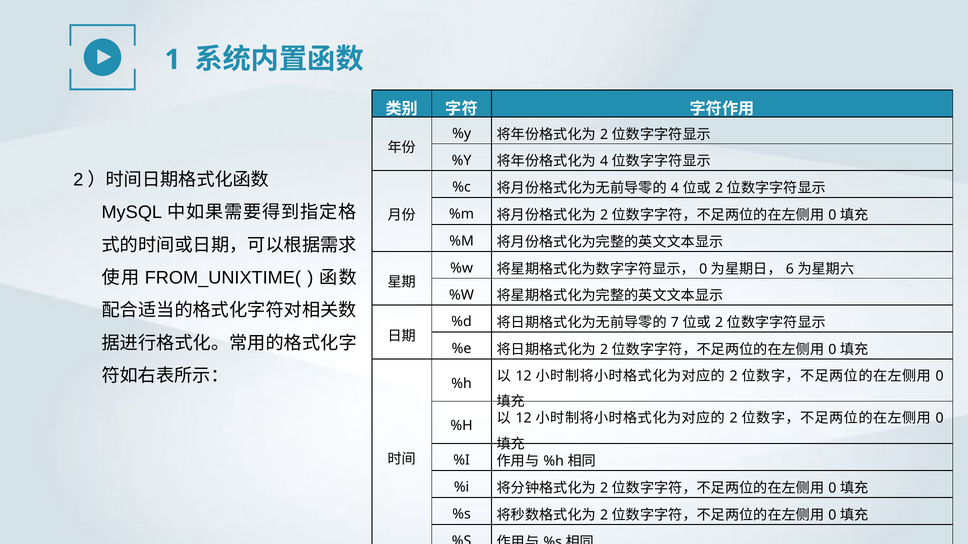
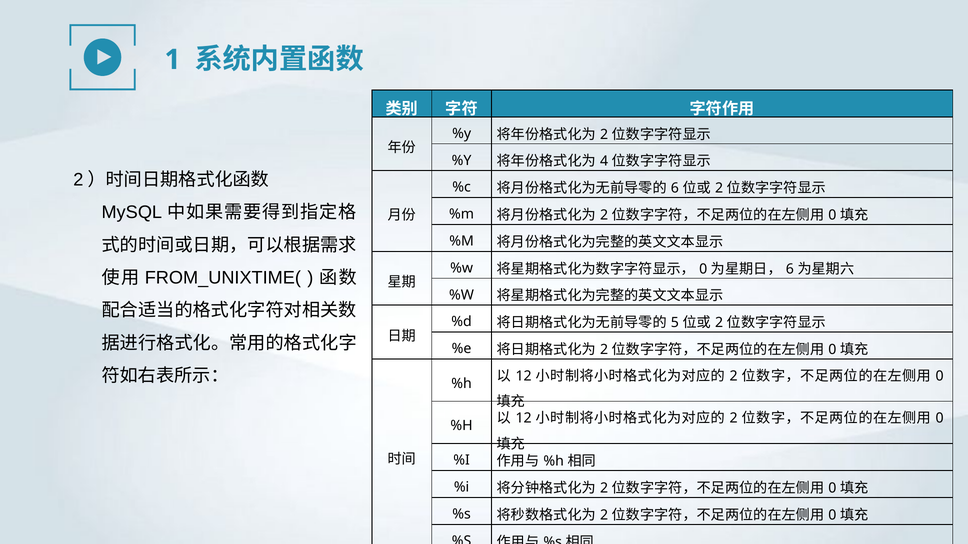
4: 4 -> 6 (675, 188)
7: 7 -> 5 (675, 323)
